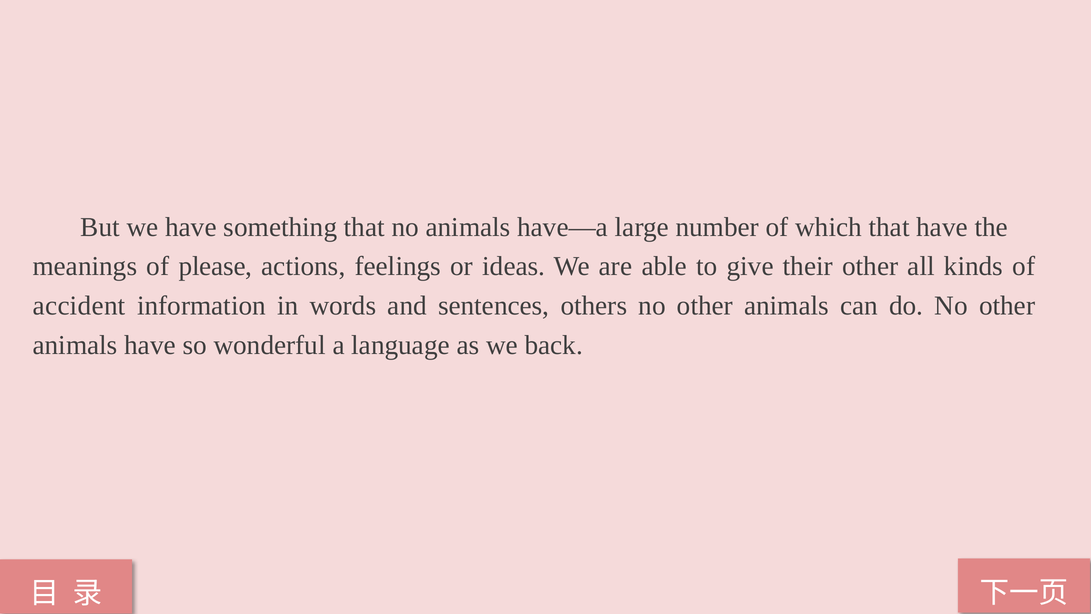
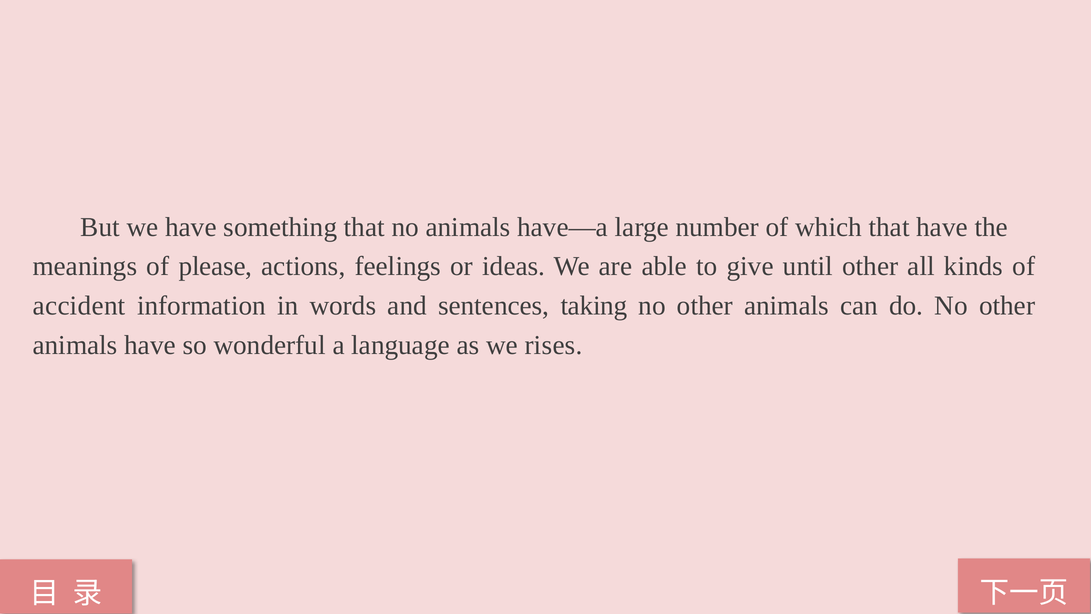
their: their -> until (808, 266)
others: others -> taking (594, 306)
back: back -> rises (554, 345)
